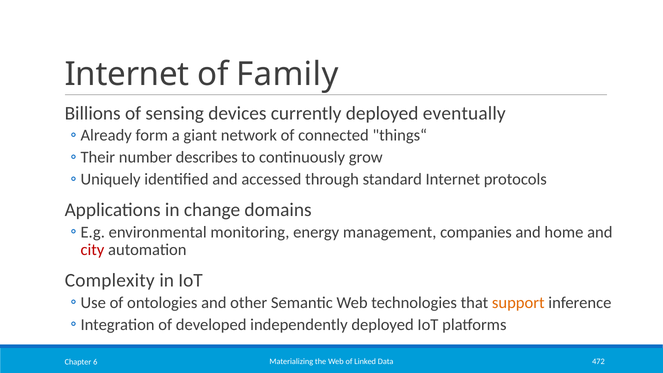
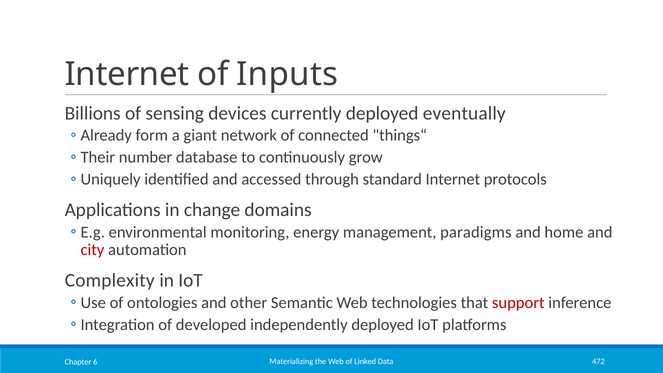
Family: Family -> Inputs (287, 74)
describes: describes -> database (207, 157)
companies: companies -> paradigms (476, 232)
support colour: orange -> red (518, 303)
